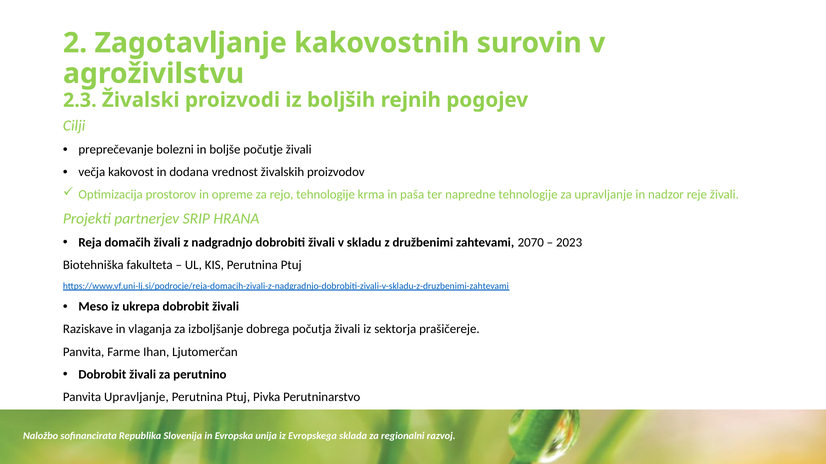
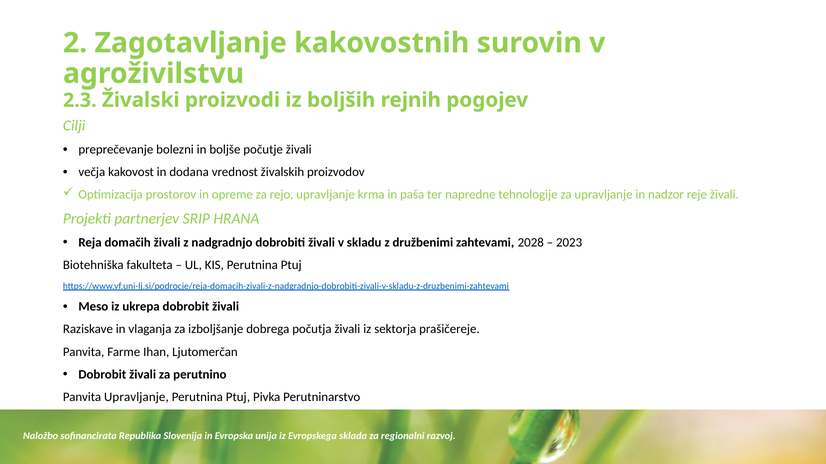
rejo tehnologije: tehnologije -> upravljanje (326, 195)
2070: 2070 -> 2028 (531, 243)
